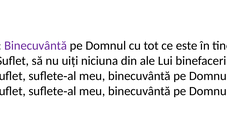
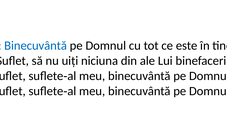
Binecuvântă colour: purple -> blue (36, 45)
